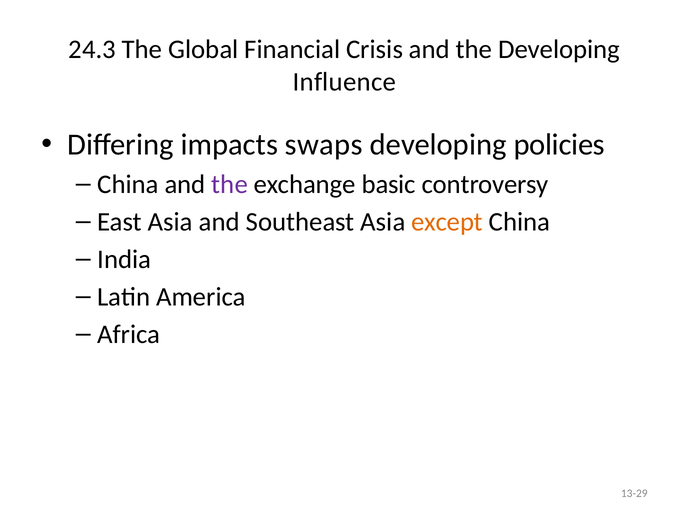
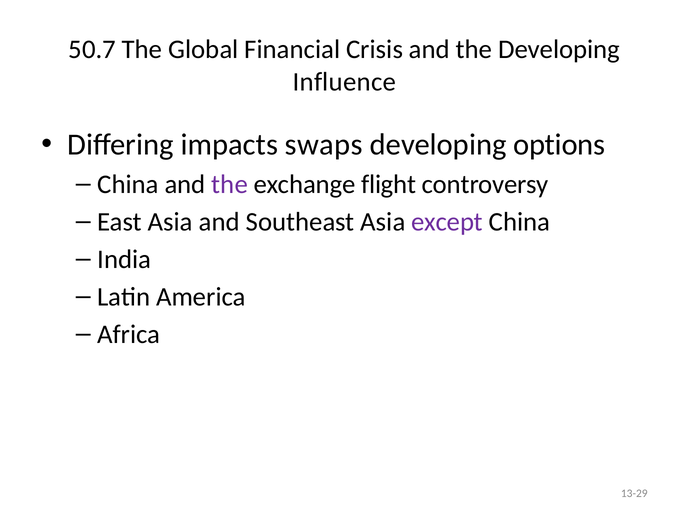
24.3: 24.3 -> 50.7 (92, 50)
policies: policies -> options (559, 145)
basic: basic -> flight (389, 184)
except colour: orange -> purple (447, 222)
